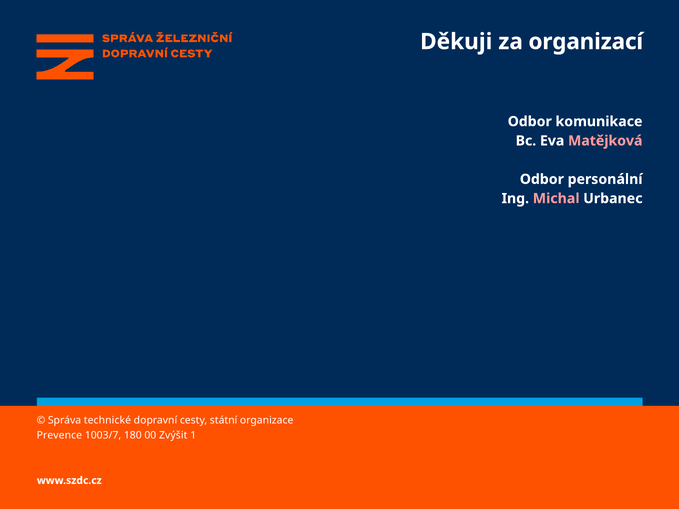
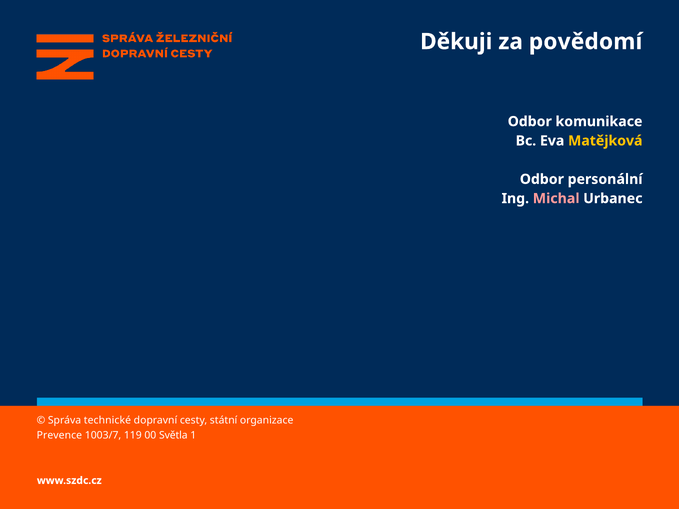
organizací: organizací -> povědomí (586, 42)
Matějková colour: pink -> yellow (605, 141)
180: 180 -> 119 (133, 435)
Zvýšit: Zvýšit -> Světla (173, 435)
